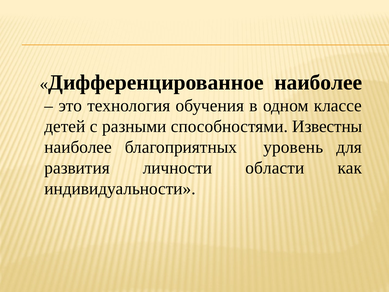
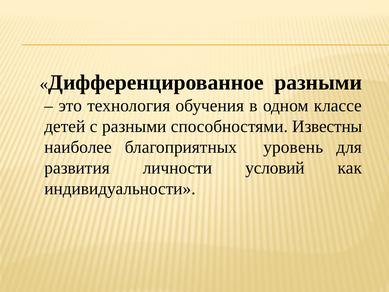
Дифференцированное наиболее: наиболее -> разными (318, 83)
области: области -> условий (275, 168)
